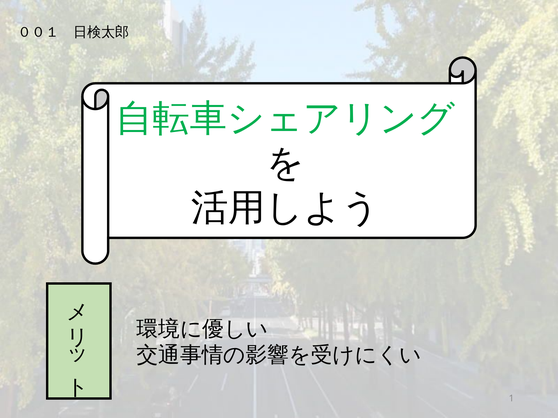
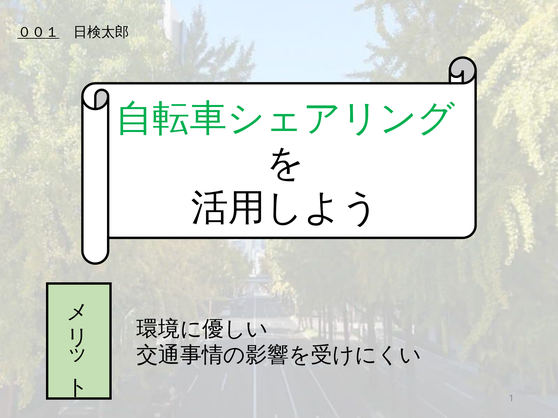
００１ underline: none -> present (38, 32)
